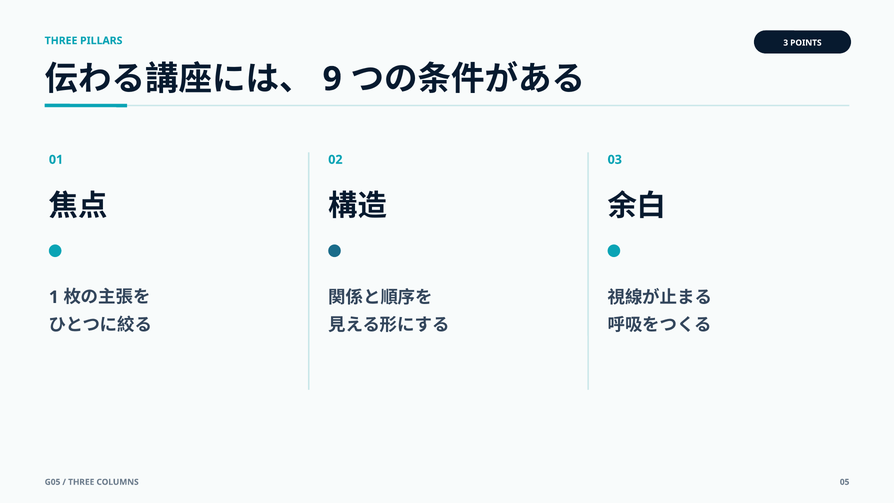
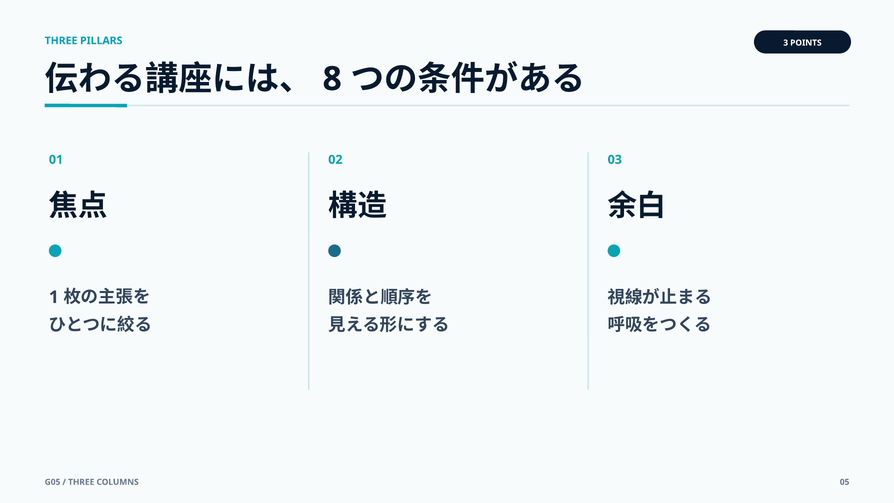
9: 9 -> 8 (332, 79)
